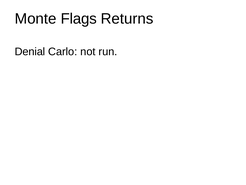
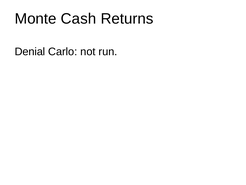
Flags: Flags -> Cash (79, 19)
